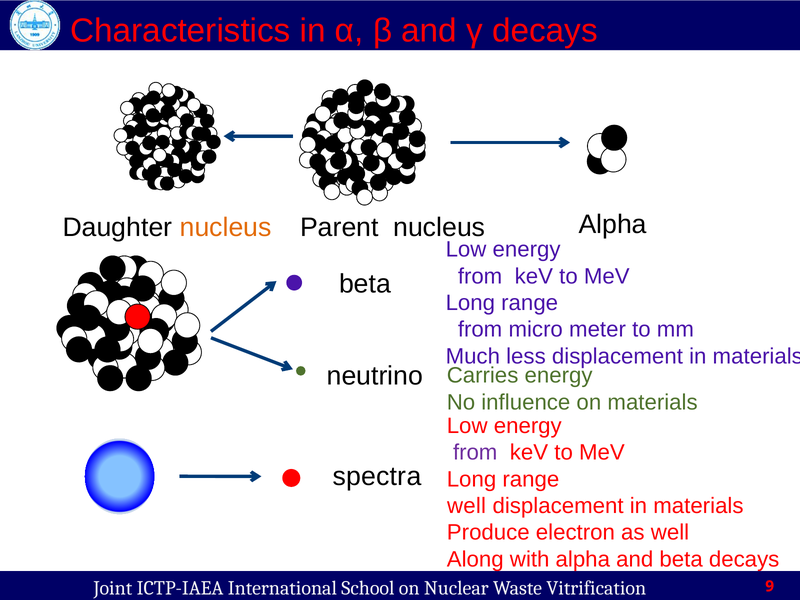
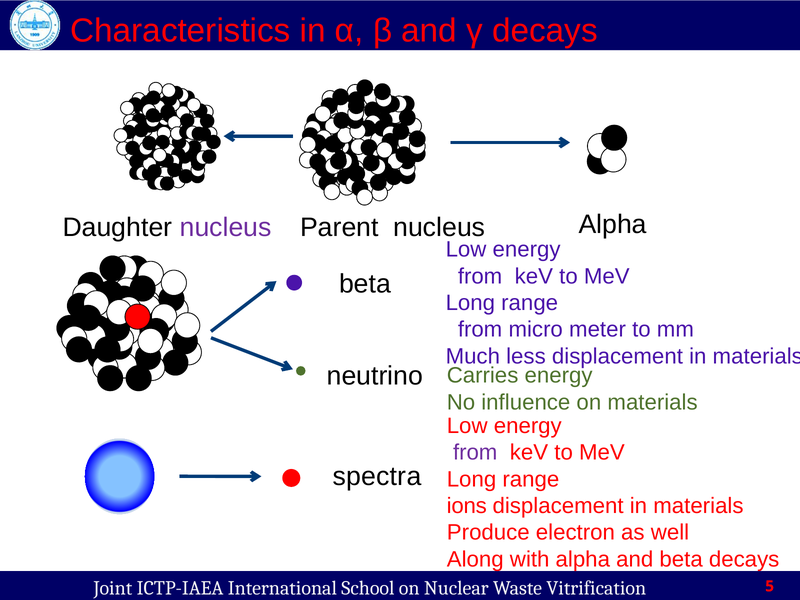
nucleus colour: orange -> purple (226, 227)
well: well -> ions (467, 506)
9: 9 -> 5 (770, 586)
